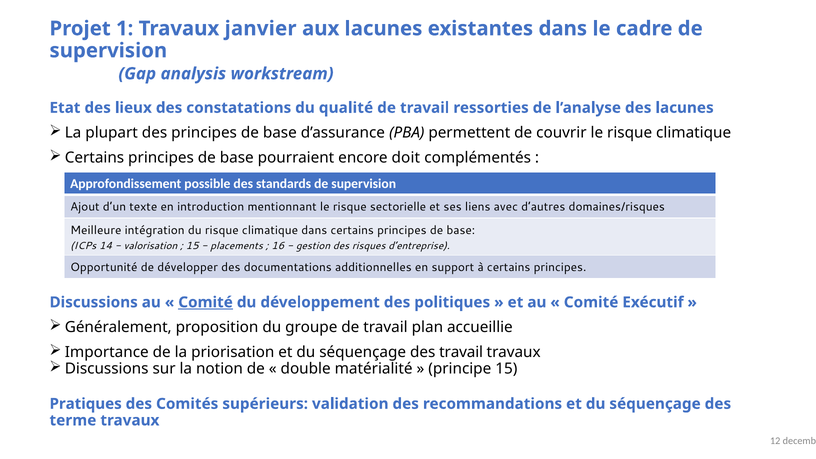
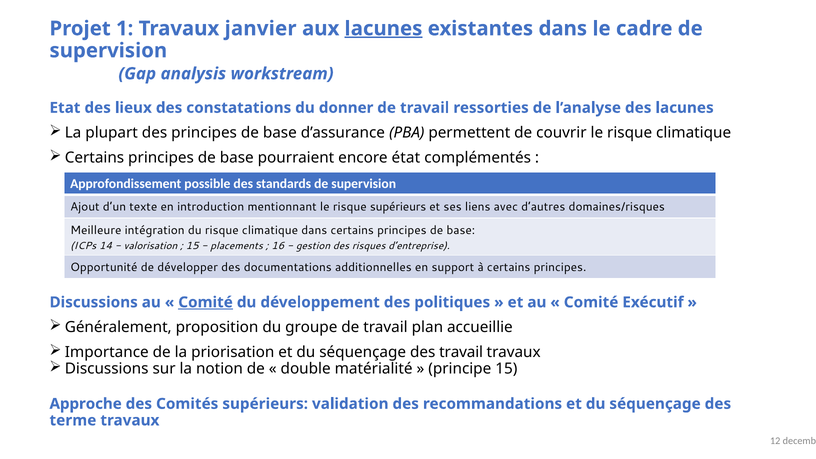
lacunes underline: none -> present (384, 29)
qualité: qualité -> donner (346, 108)
doit: doit -> état (406, 158)
risque sectorielle: sectorielle -> supérieurs (398, 207)
Pratiques: Pratiques -> Approche (86, 404)
